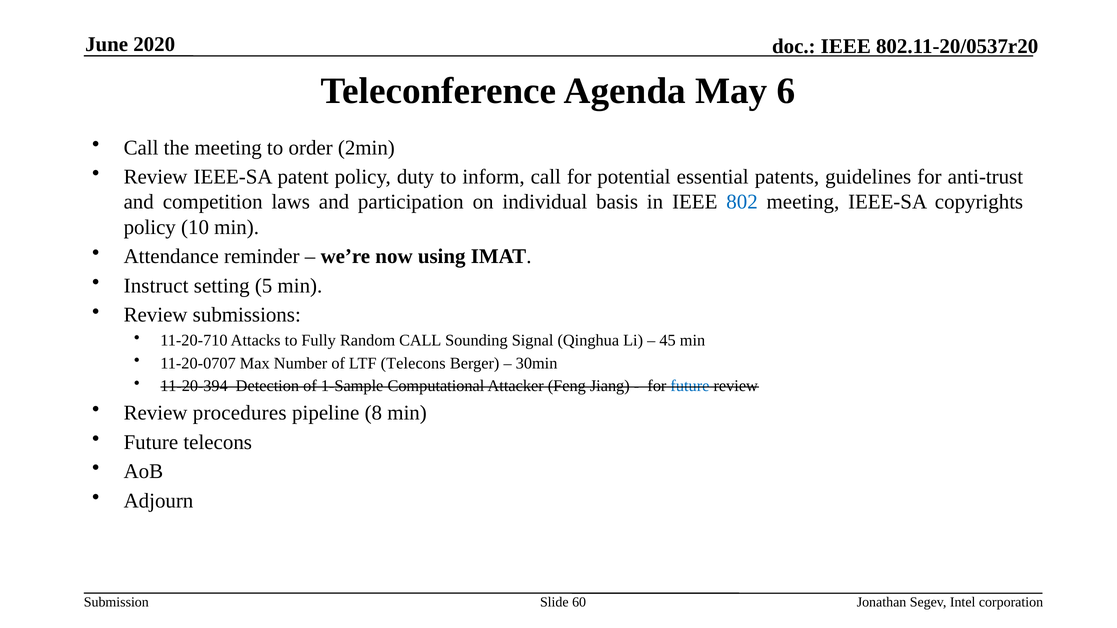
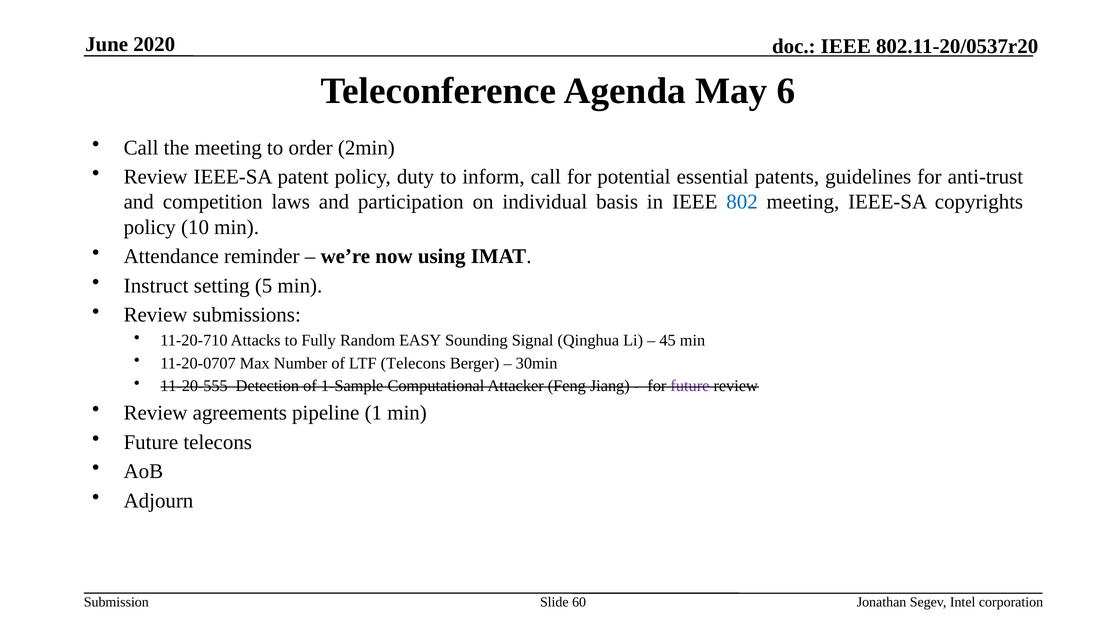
Random CALL: CALL -> EASY (420, 341)
11-20-394: 11-20-394 -> 11-20-555 (194, 386)
future colour: blue -> purple (690, 386)
procedures: procedures -> agreements (240, 413)
8: 8 -> 1 (373, 413)
